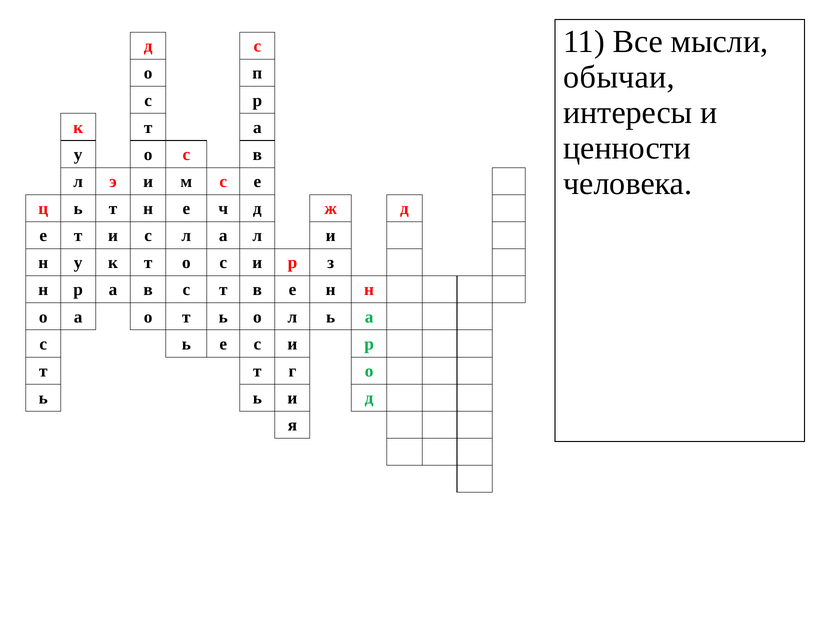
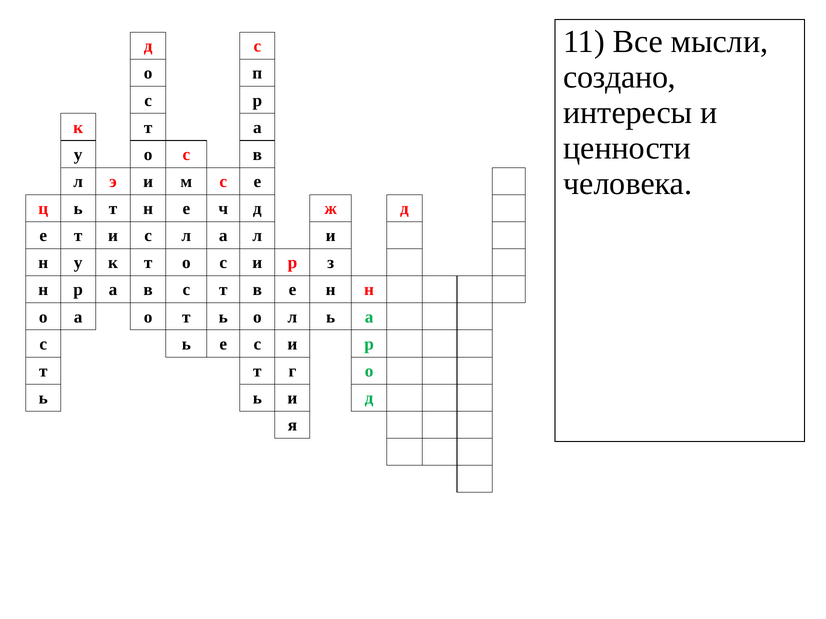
обычаи: обычаи -> создано (620, 77)
